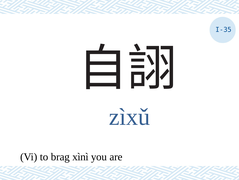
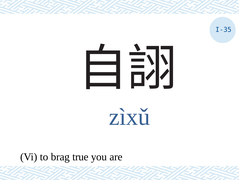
xìnì: xìnì -> true (80, 156)
